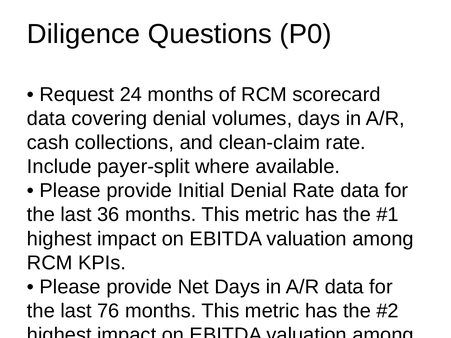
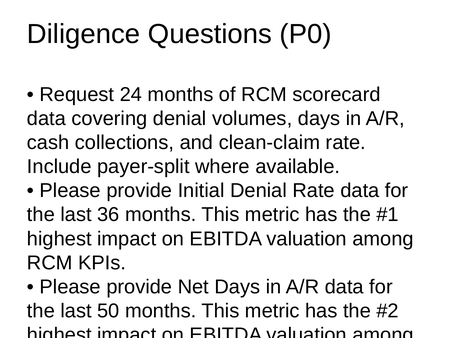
76: 76 -> 50 (108, 311)
